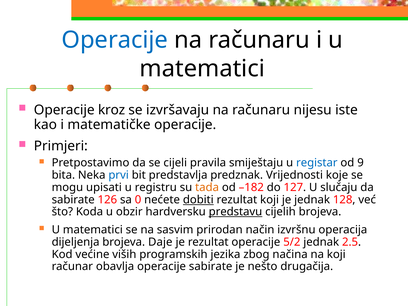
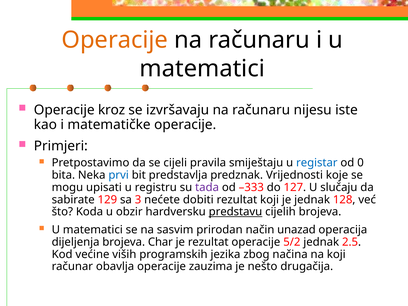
Operacije colour: blue -> orange (115, 40)
9: 9 -> 0 (360, 163)
tada colour: orange -> purple (207, 187)
–182: –182 -> –333 (251, 187)
126: 126 -> 129 (107, 200)
0: 0 -> 3 (138, 200)
dobiti underline: present -> none (198, 200)
izvršnu: izvršnu -> unazad (296, 230)
Daje: Daje -> Char (160, 242)
operacije sabirate: sabirate -> zauzima (211, 267)
